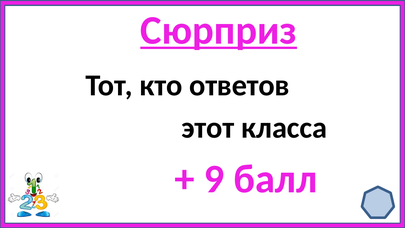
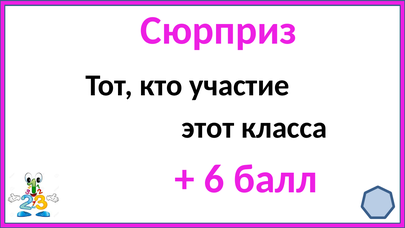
Сюрприз underline: present -> none (219, 30)
ответов: ответов -> участие (239, 85)
9: 9 -> 6 (214, 179)
